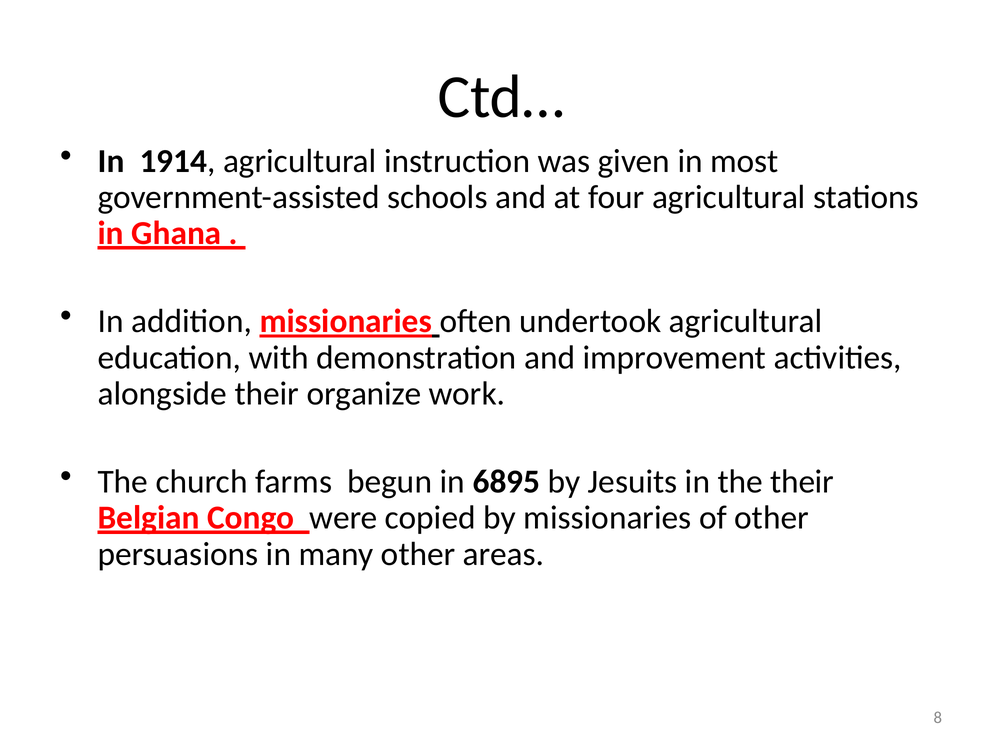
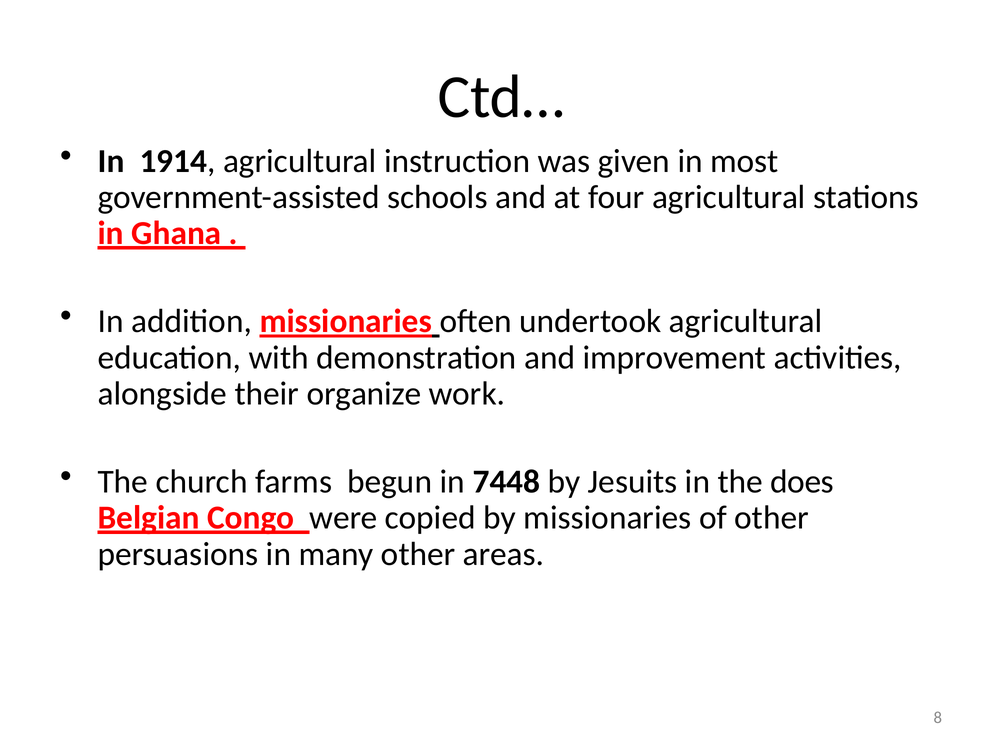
6895: 6895 -> 7448 (506, 481)
the their: their -> does (802, 481)
